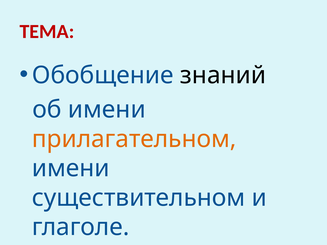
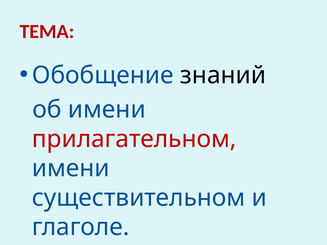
прилагательном colour: orange -> red (134, 139)
